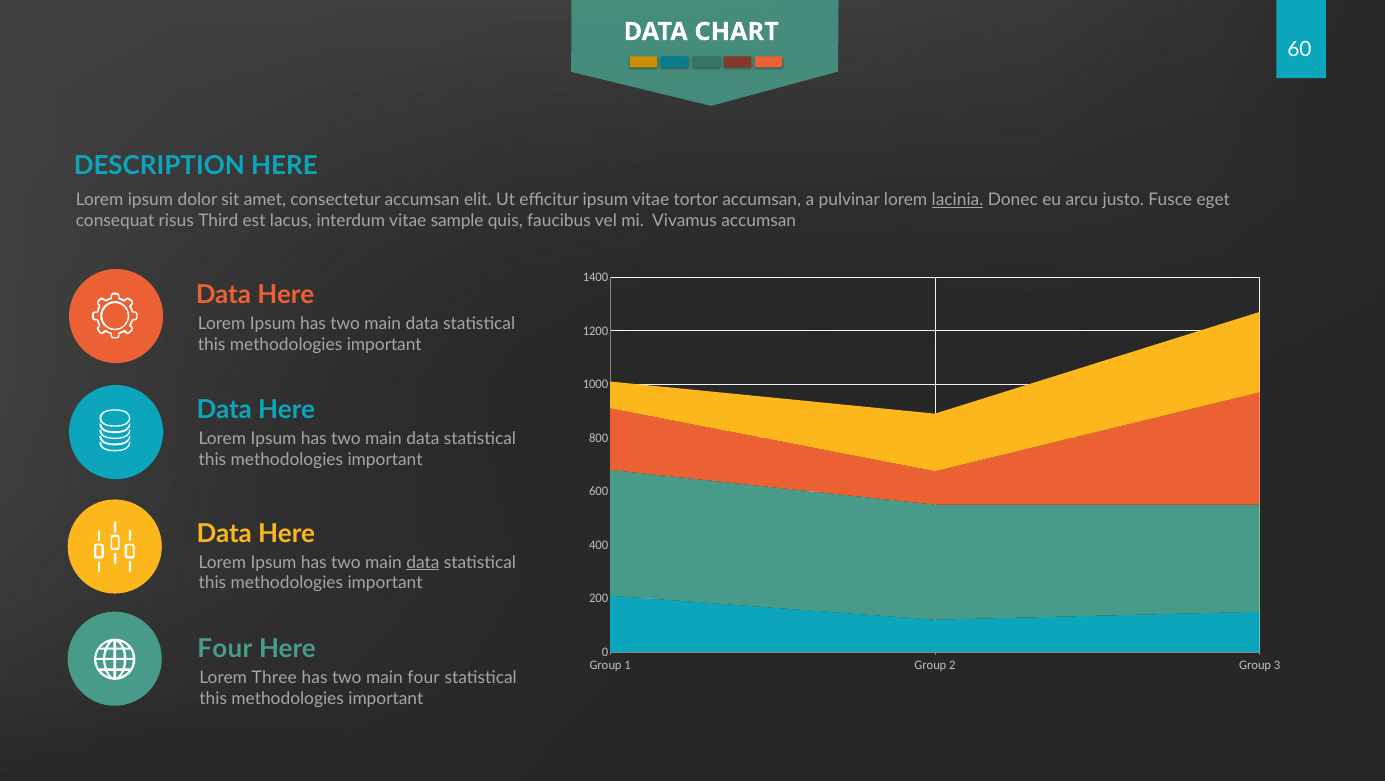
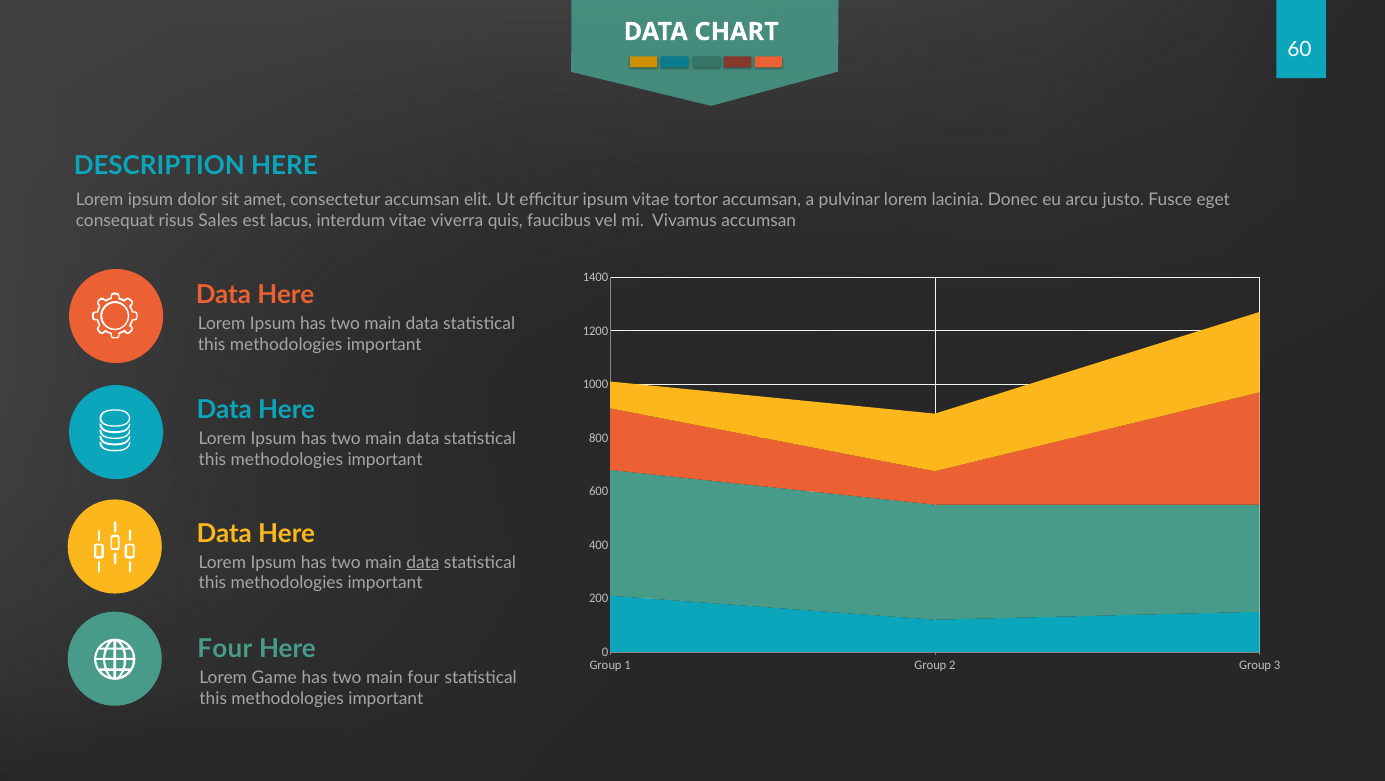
lacinia underline: present -> none (958, 200)
Third: Third -> Sales (218, 221)
sample: sample -> viverra (457, 221)
Three: Three -> Game (274, 678)
